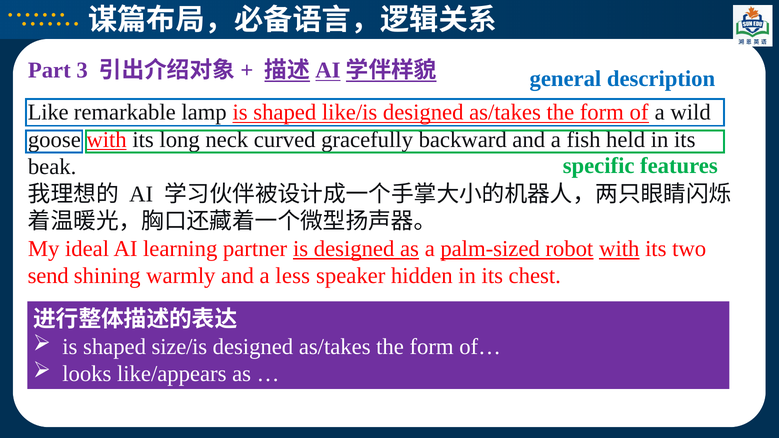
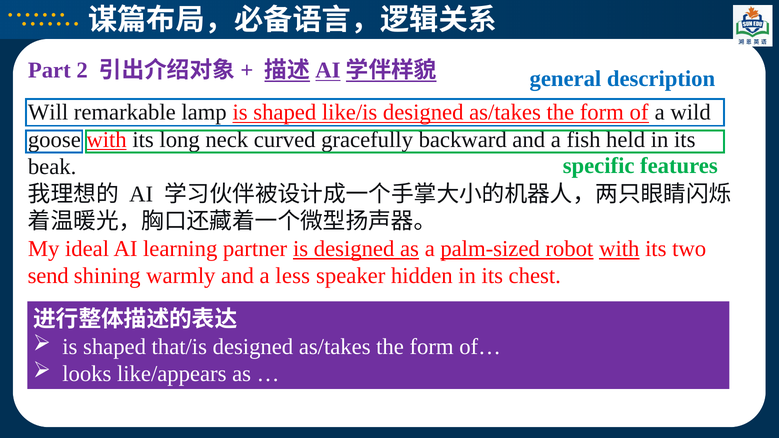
3: 3 -> 2 (82, 70)
Like: Like -> Will (48, 112)
size/is: size/is -> that/is (179, 347)
